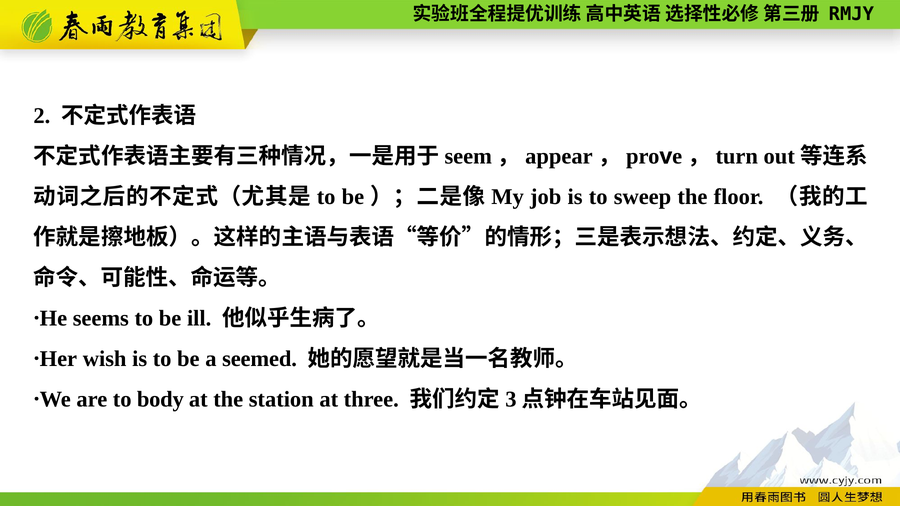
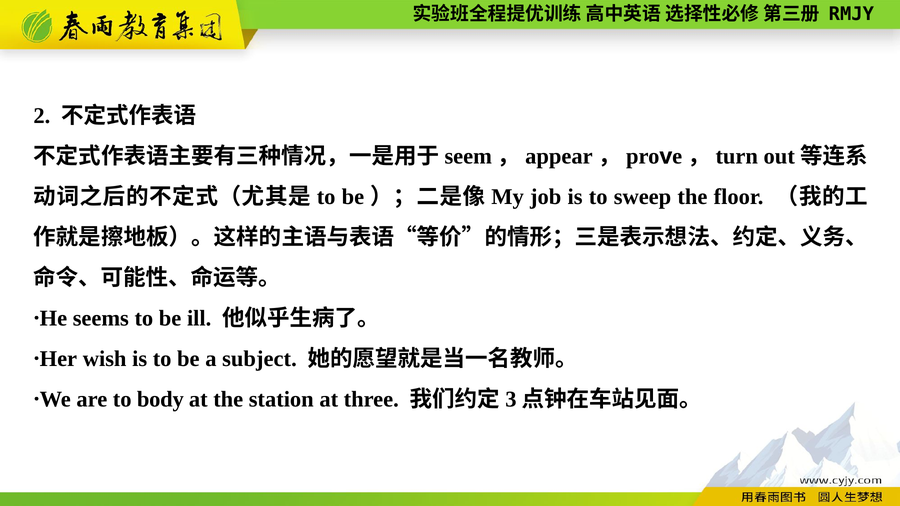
seemed: seemed -> subject (259, 359)
